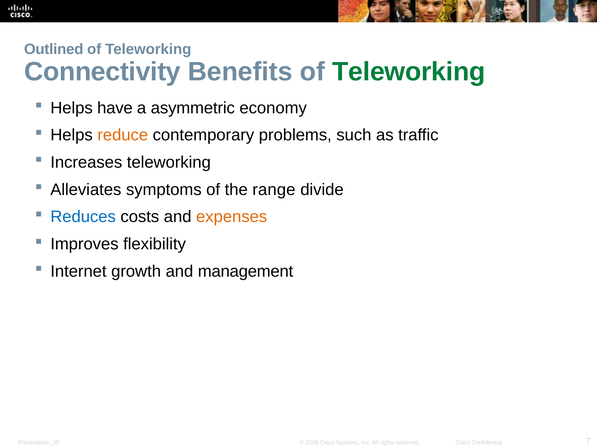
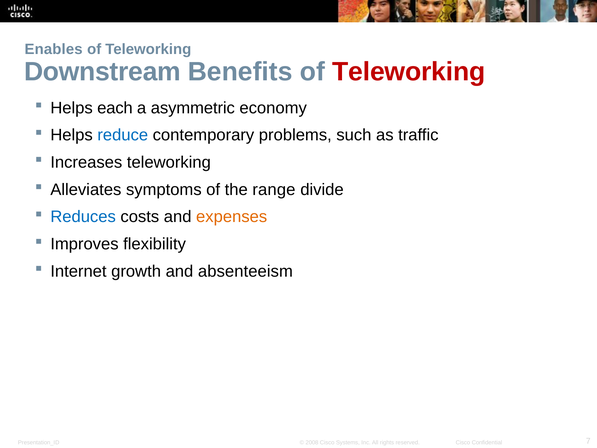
Outlined: Outlined -> Enables (54, 49)
Connectivity: Connectivity -> Downstream (102, 72)
Teleworking colour: green -> red (409, 72)
have: have -> each (115, 108)
reduce colour: orange -> blue (123, 135)
management: management -> absenteeism (245, 271)
